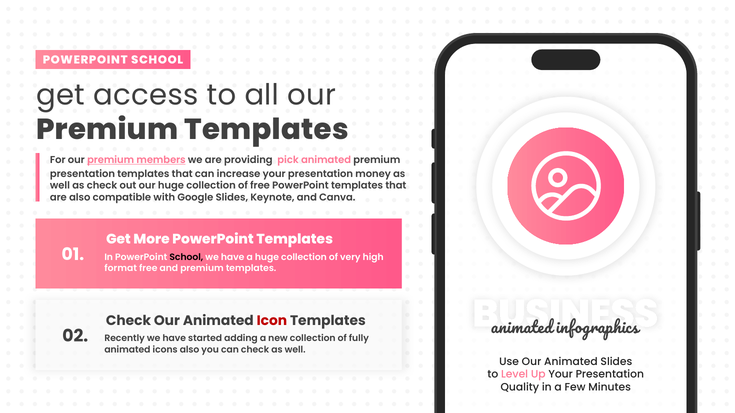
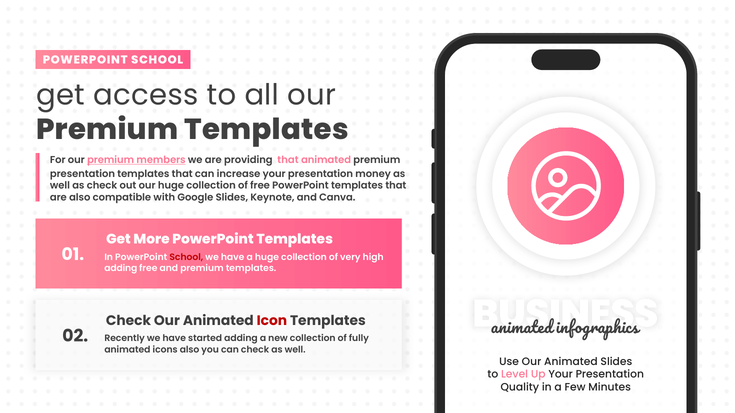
providing pick: pick -> that (288, 160)
School colour: black -> red (186, 257)
format: format -> adding (121, 268)
